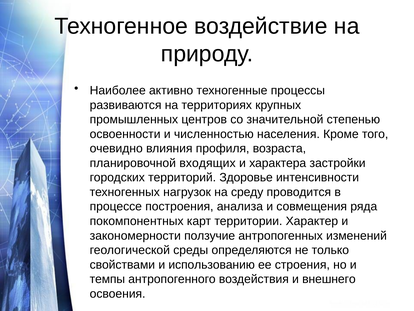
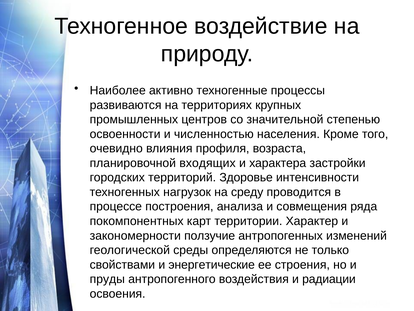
использованию: использованию -> энергетические (212, 264)
темпы: темпы -> пруды (107, 279)
внешнего: внешнего -> радиации (329, 279)
